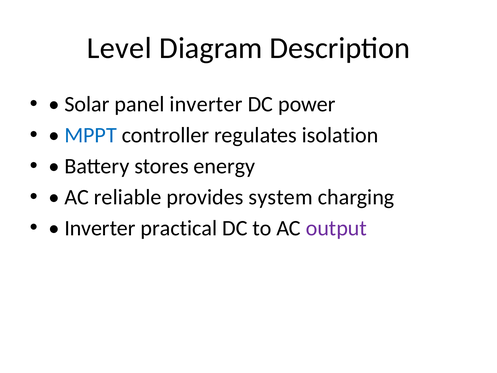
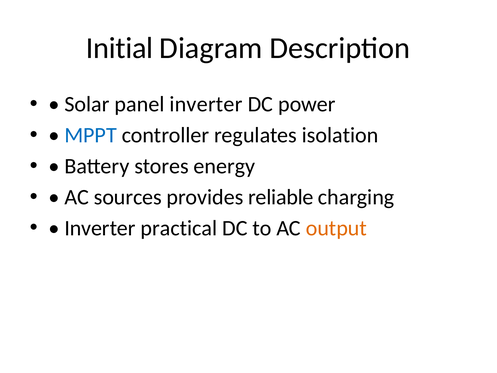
Level: Level -> Initial (120, 48)
reliable: reliable -> sources (128, 197)
system: system -> reliable (281, 197)
output colour: purple -> orange (336, 228)
